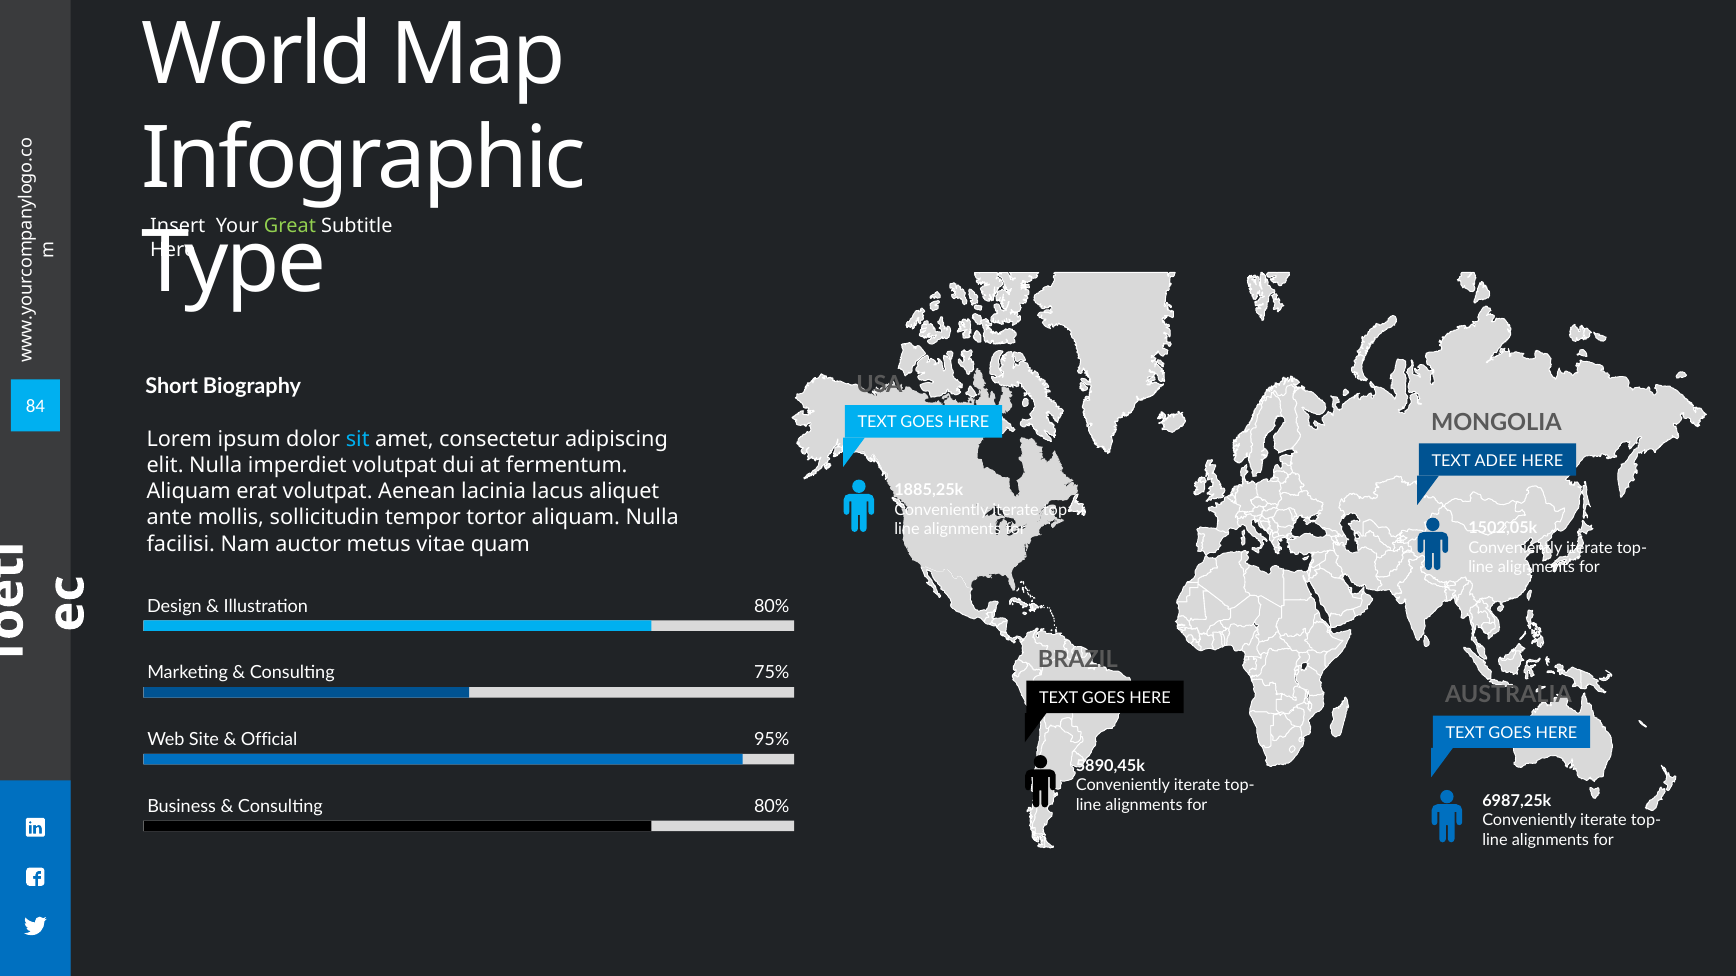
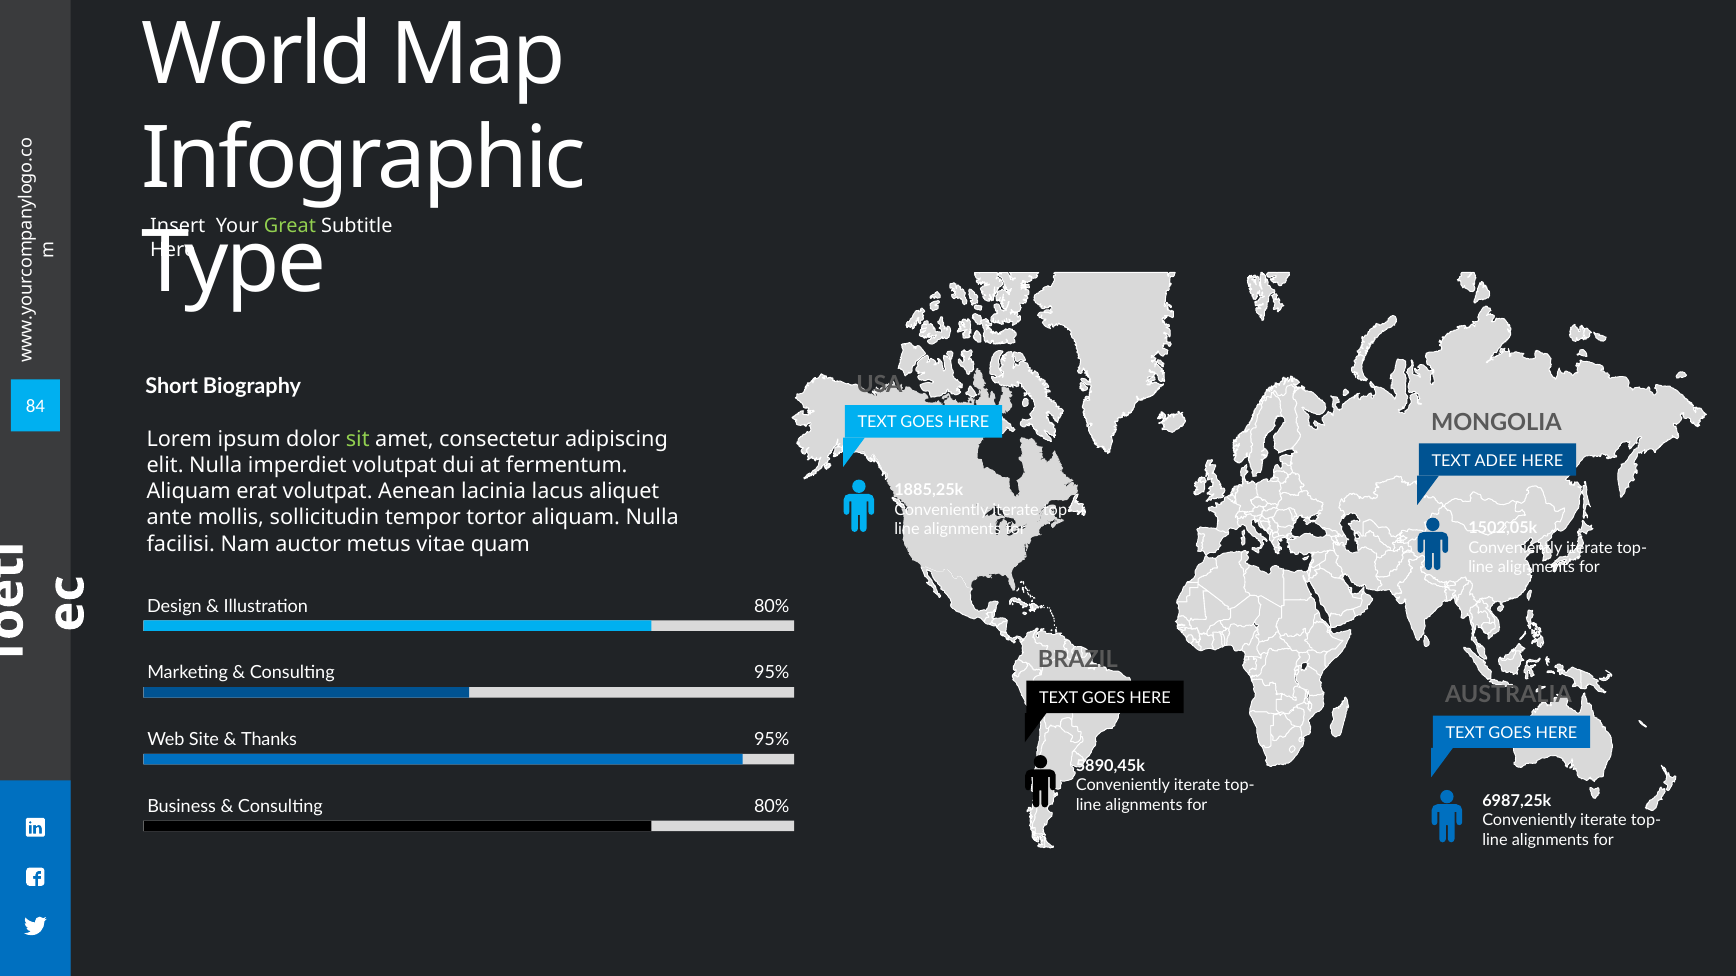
sit colour: light blue -> light green (358, 440)
Consulting 75%: 75% -> 95% (772, 673)
Official: Official -> Thanks (269, 740)
